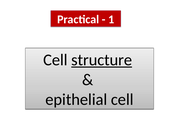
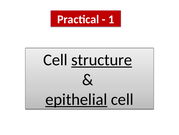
epithelial underline: none -> present (76, 99)
